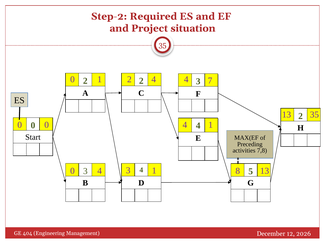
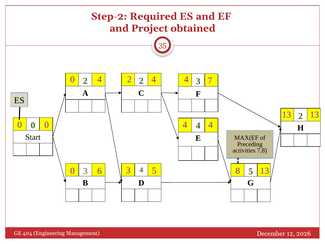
situation: situation -> obtained (193, 28)
0 1: 1 -> 4 (100, 79)
35: 35 -> 13 (314, 115)
1: 1 -> 4 (211, 125)
0 4: 4 -> 6 (100, 171)
3 1: 1 -> 5 (154, 170)
